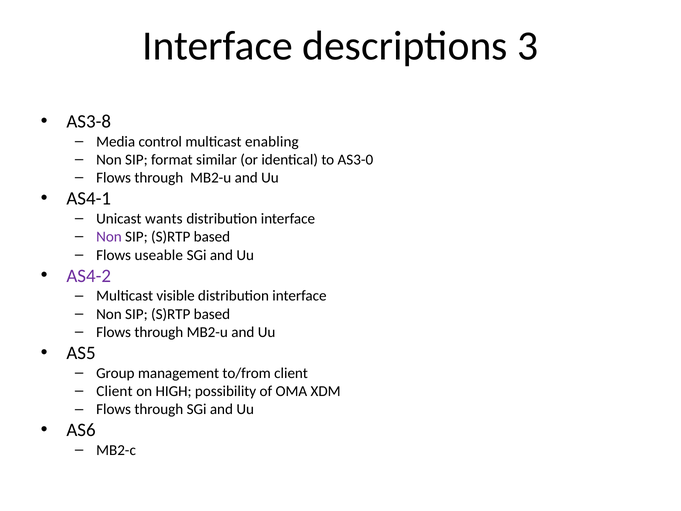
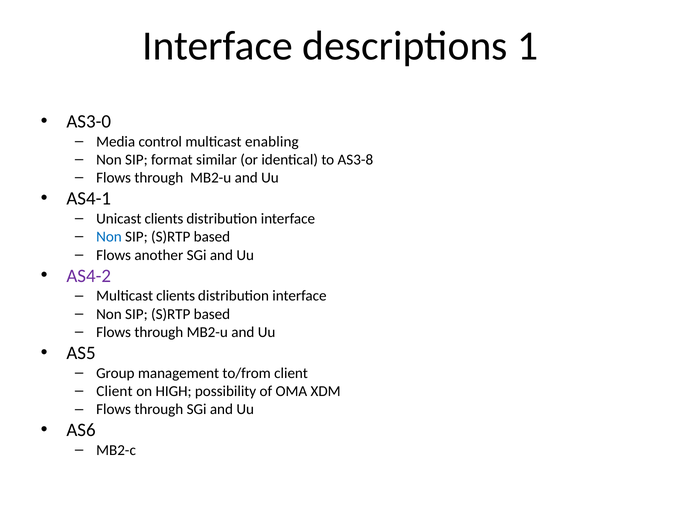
3: 3 -> 1 (528, 46)
AS3-8: AS3-8 -> AS3-0 (89, 121)
AS3-0: AS3-0 -> AS3-8 (355, 160)
Unicast wants: wants -> clients (164, 219)
Non colour: purple -> blue (109, 237)
useable: useable -> another (159, 255)
Multicast visible: visible -> clients (176, 296)
